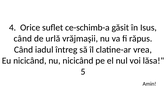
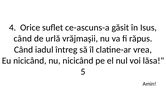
ce-schimb-a: ce-schimb-a -> ce-ascuns-a (87, 28)
